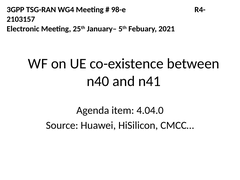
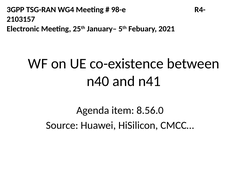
4.04.0: 4.04.0 -> 8.56.0 (150, 110)
